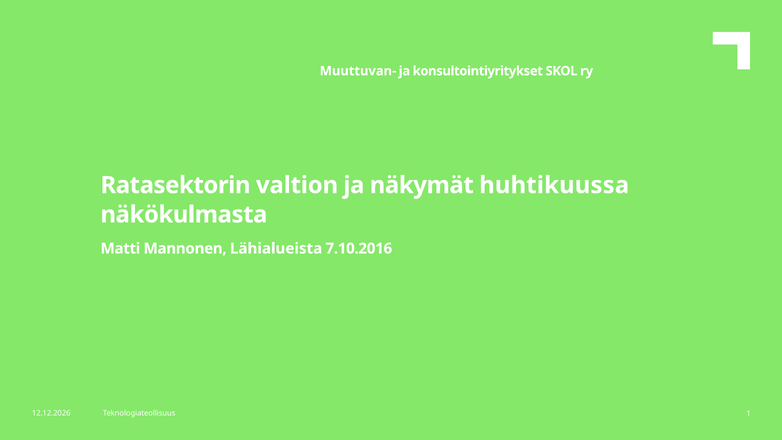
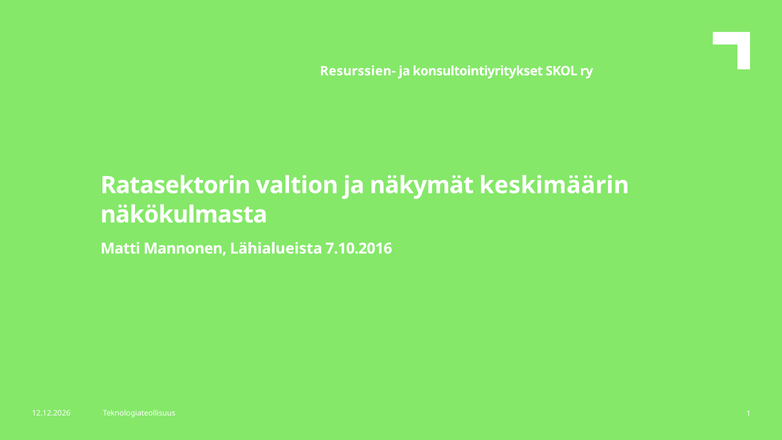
Muuttuvan-: Muuttuvan- -> Resurssien- (358, 71)
huhtikuussa: huhtikuussa -> keskimäärin (554, 185)
